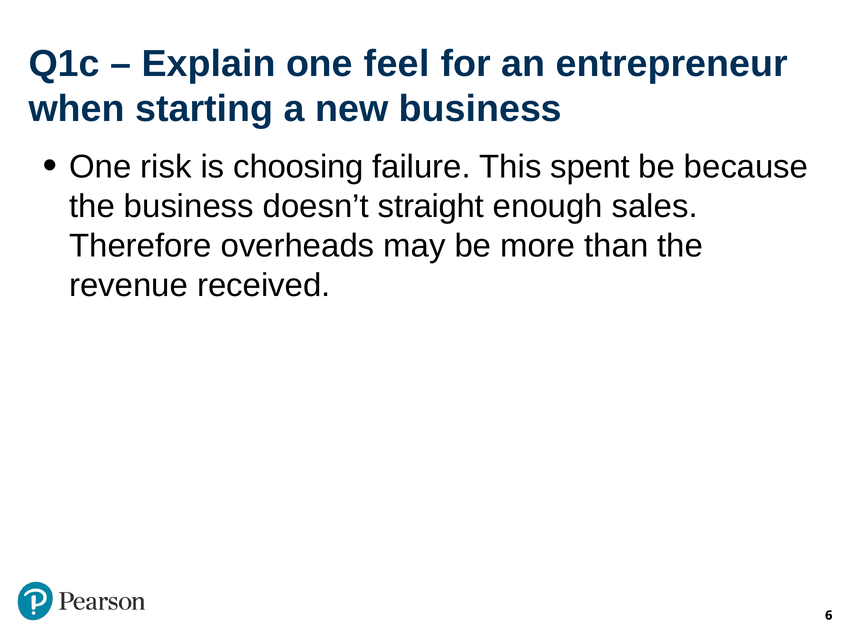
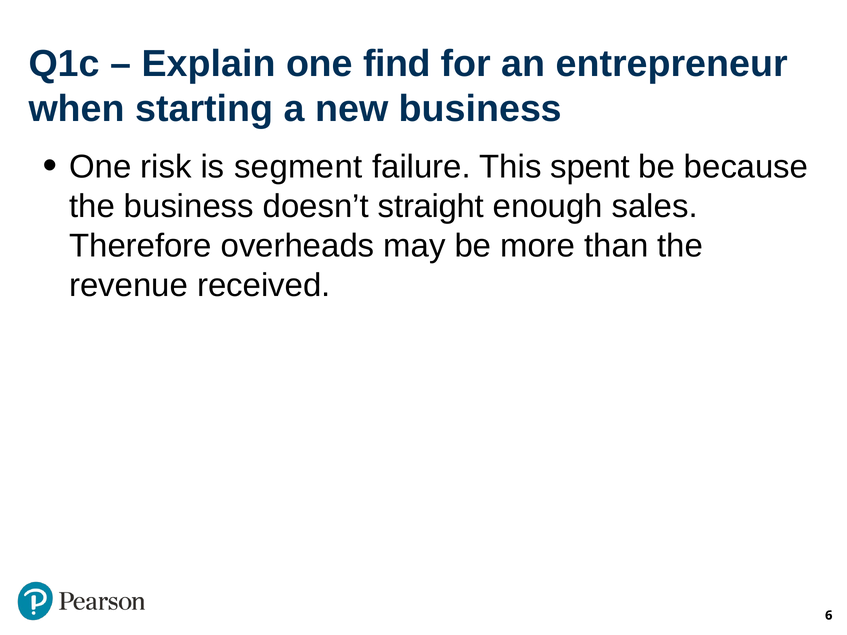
feel: feel -> find (397, 64)
choosing: choosing -> segment (298, 167)
